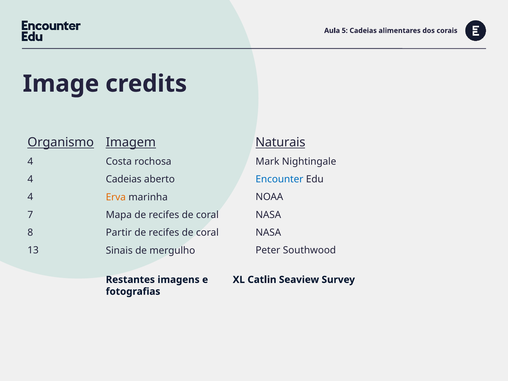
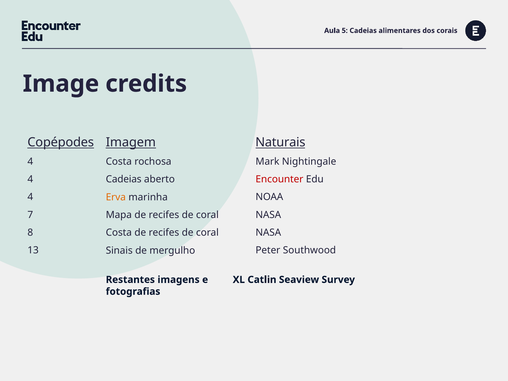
Organismo: Organismo -> Copépodes (61, 142)
Encounter colour: blue -> red (279, 179)
Partir: Partir -> Costa (119, 233)
